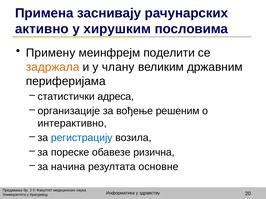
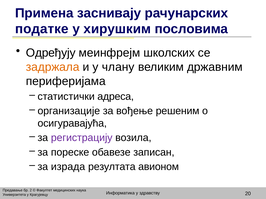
активно: активно -> податке (42, 29)
Примену: Примену -> Одређују (51, 53)
поделити: поделити -> школских (169, 53)
интерактивно: интерактивно -> осигуравајућа (72, 124)
регистрацију colour: blue -> purple (82, 138)
ризична: ризична -> записан (154, 153)
начина: начина -> израда (68, 167)
основне: основне -> авионом (159, 167)
